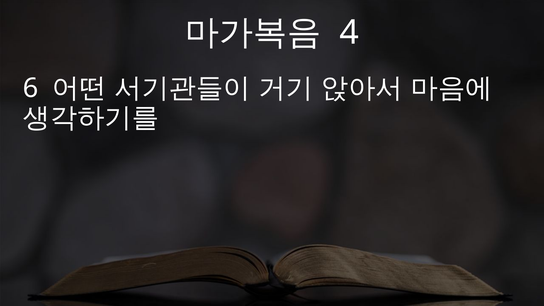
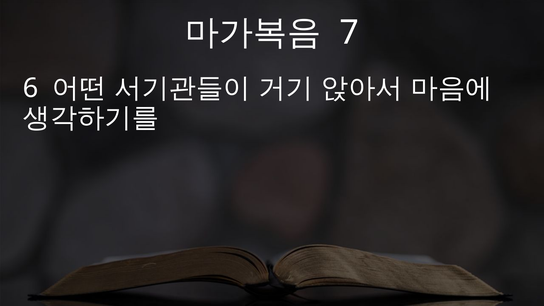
4: 4 -> 7 (349, 33)
